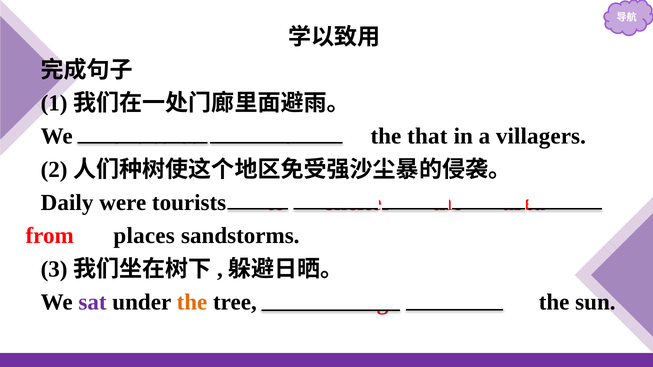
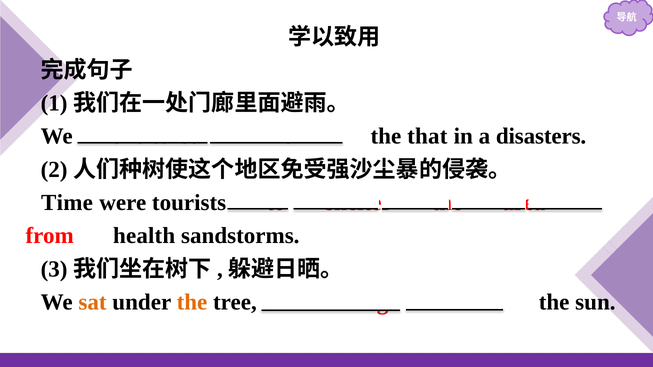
villagers: villagers -> disasters (541, 136)
Daily: Daily -> Time (67, 203)
places: places -> health (144, 236)
sat colour: purple -> orange (93, 302)
